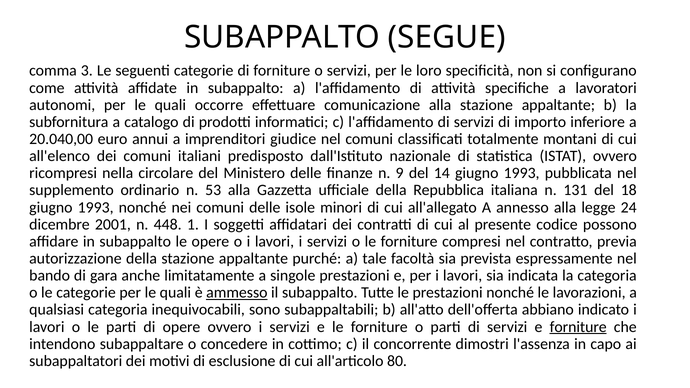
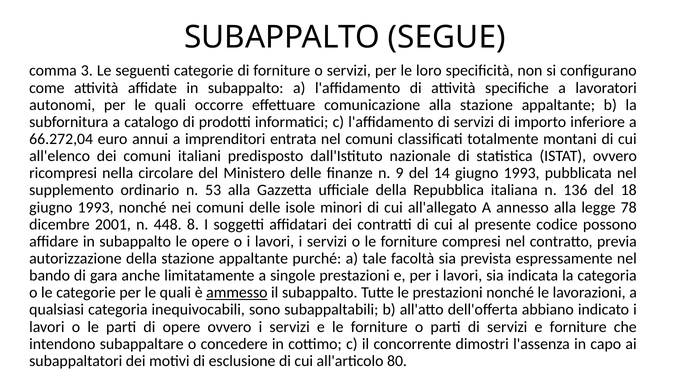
20.040,00: 20.040,00 -> 66.272,04 (61, 139)
giudice: giudice -> entrata (293, 139)
131: 131 -> 136 (575, 190)
24: 24 -> 78 (629, 207)
1: 1 -> 8 (193, 224)
forniture underline: present -> none (578, 327)
